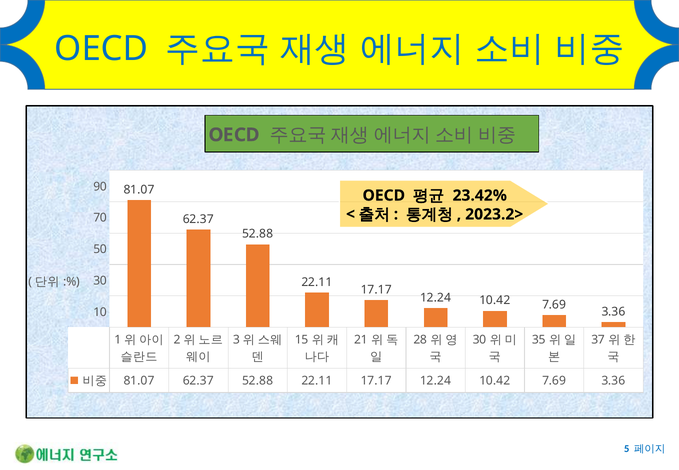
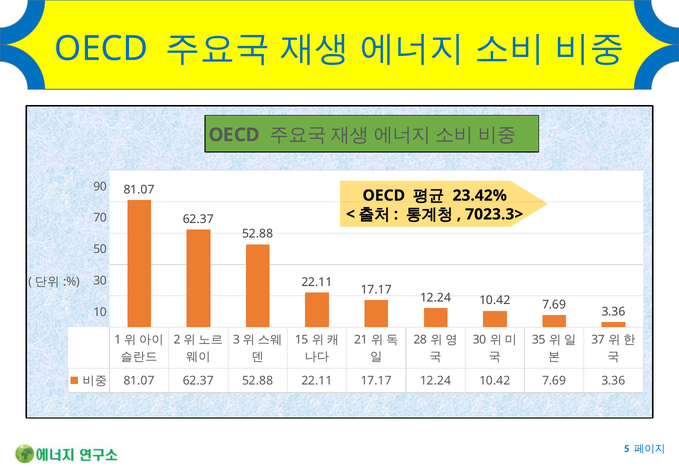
2023.2>: 2023.2> -> 7023.3> (494, 214)
